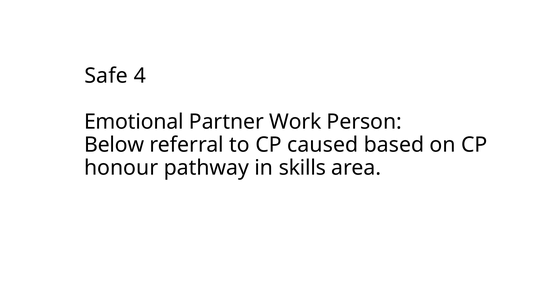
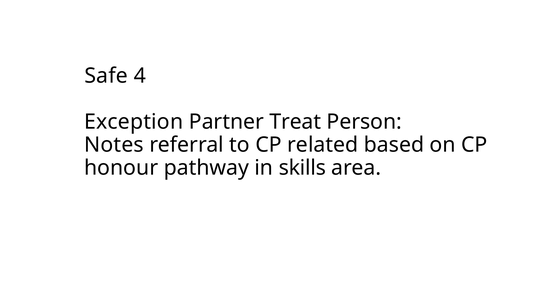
Emotional: Emotional -> Exception (134, 122)
Work: Work -> Treat (295, 122)
Below: Below -> Notes (114, 145)
caused: caused -> related (323, 145)
